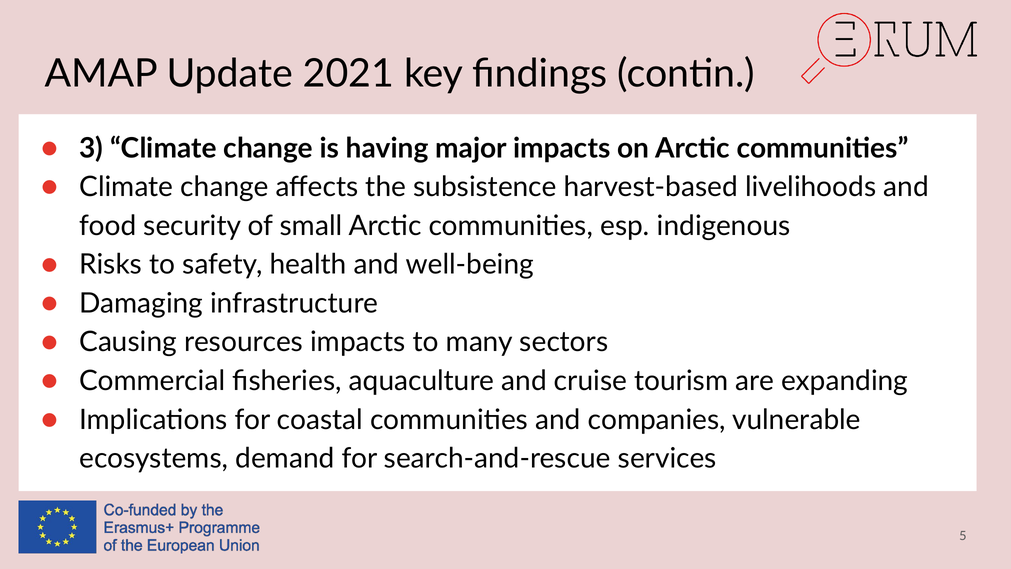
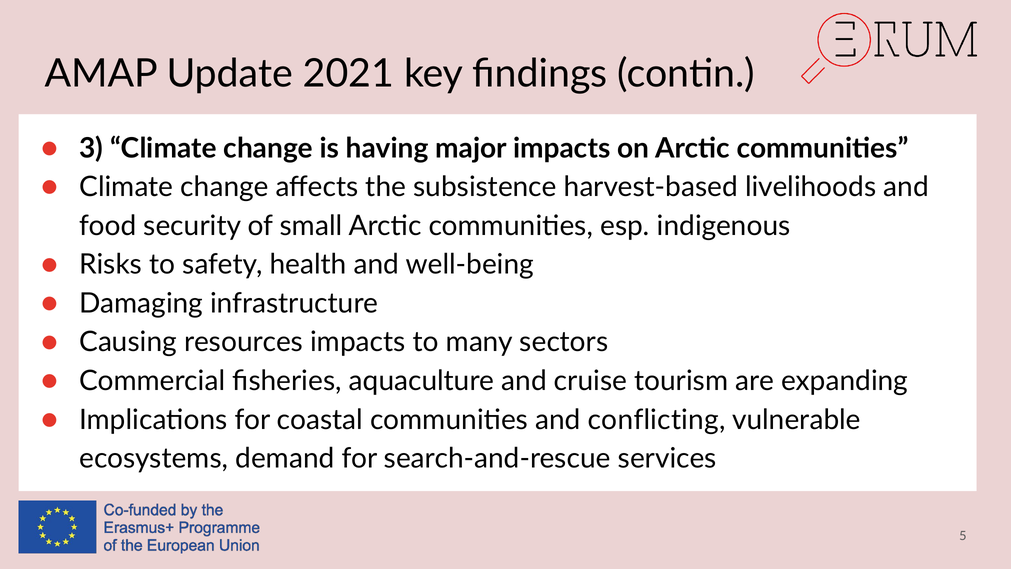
companies: companies -> conflicting (657, 420)
